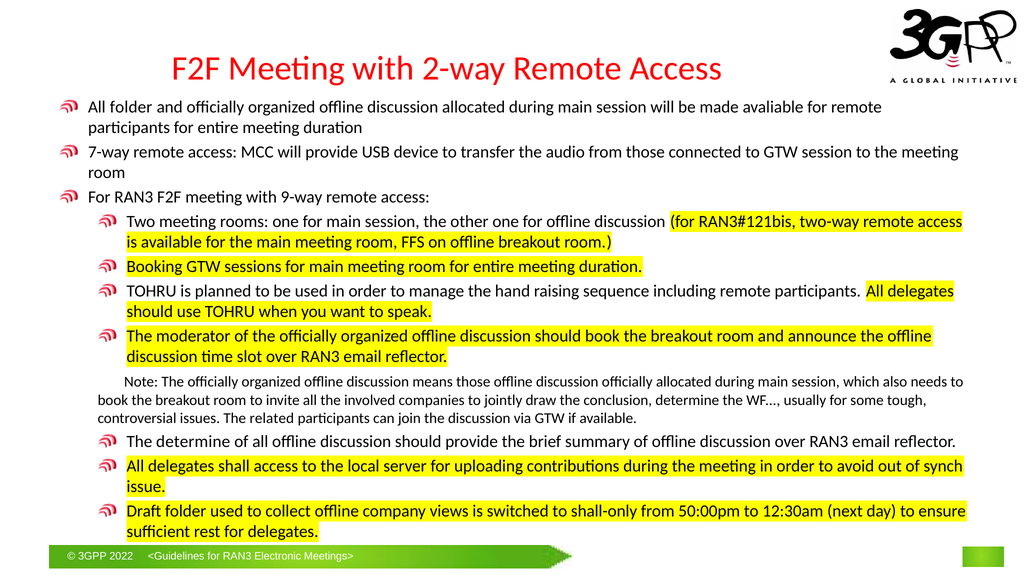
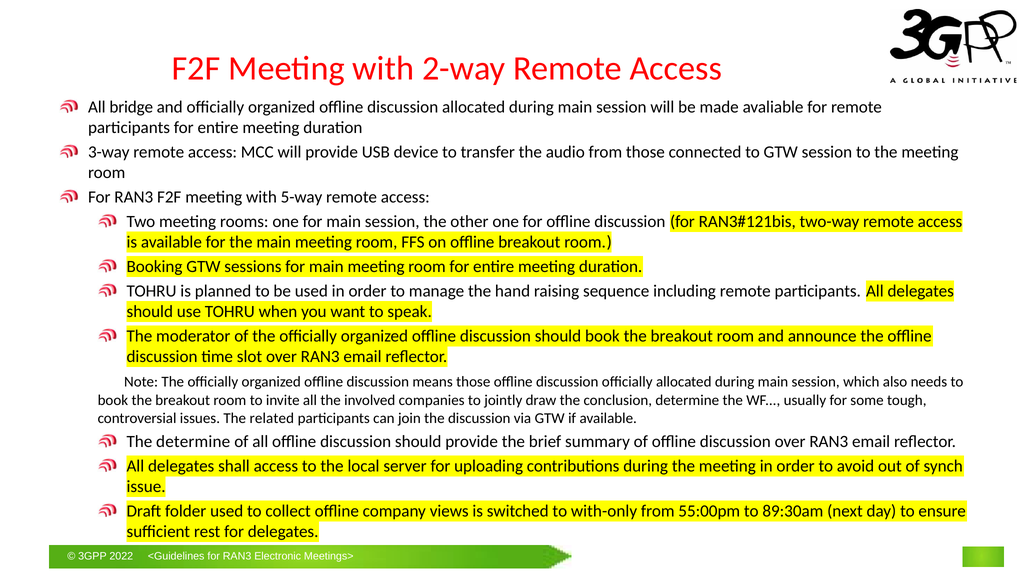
All folder: folder -> bridge (131, 107)
7-way: 7-way -> 3-way (109, 152)
9-way: 9-way -> 5-way (302, 197)
shall-only: shall-only -> with-only (604, 510)
50:00pm: 50:00pm -> 55:00pm (709, 510)
12:30am: 12:30am -> 89:30am (793, 510)
